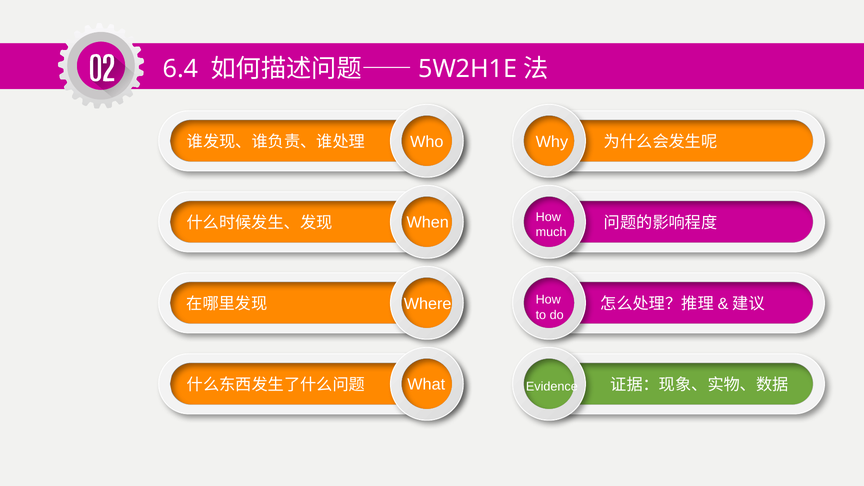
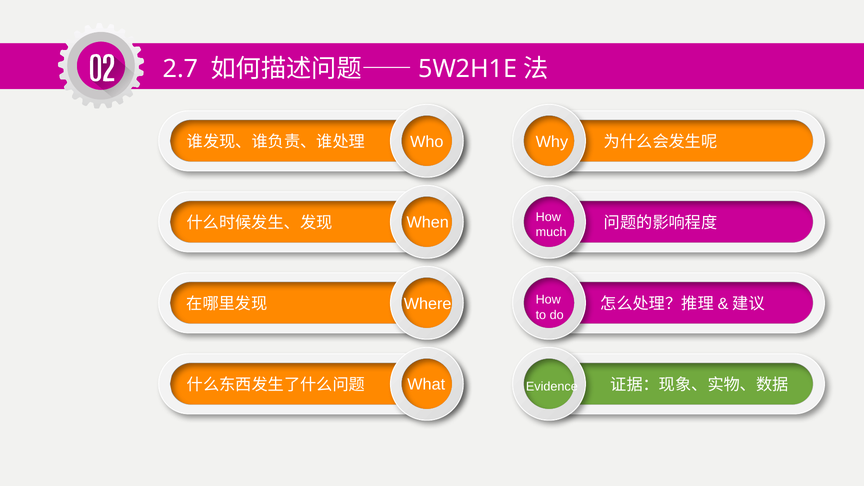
6.4: 6.4 -> 2.7 (180, 69)
